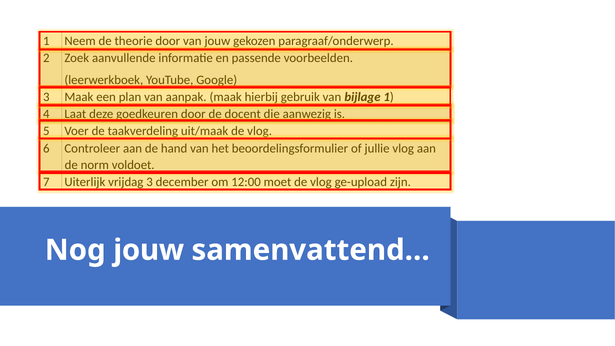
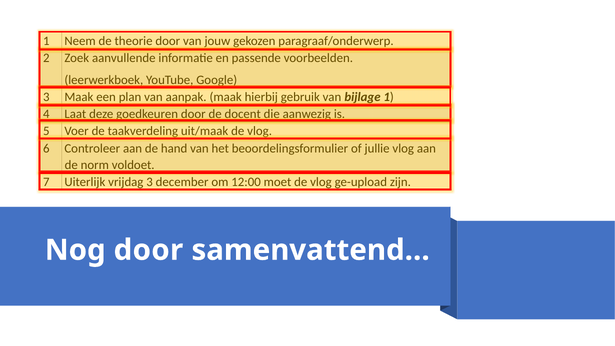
Nog jouw: jouw -> door (148, 250)
